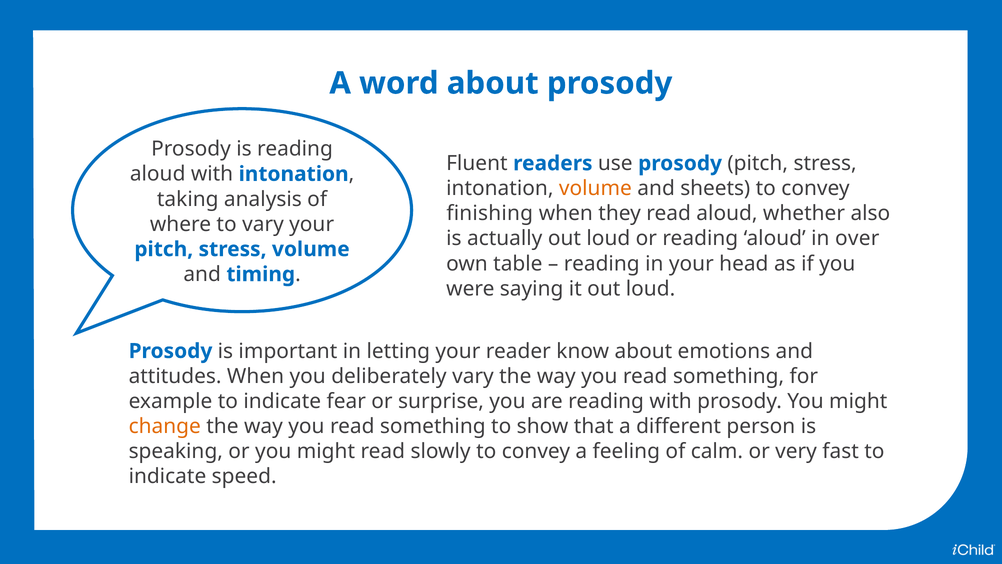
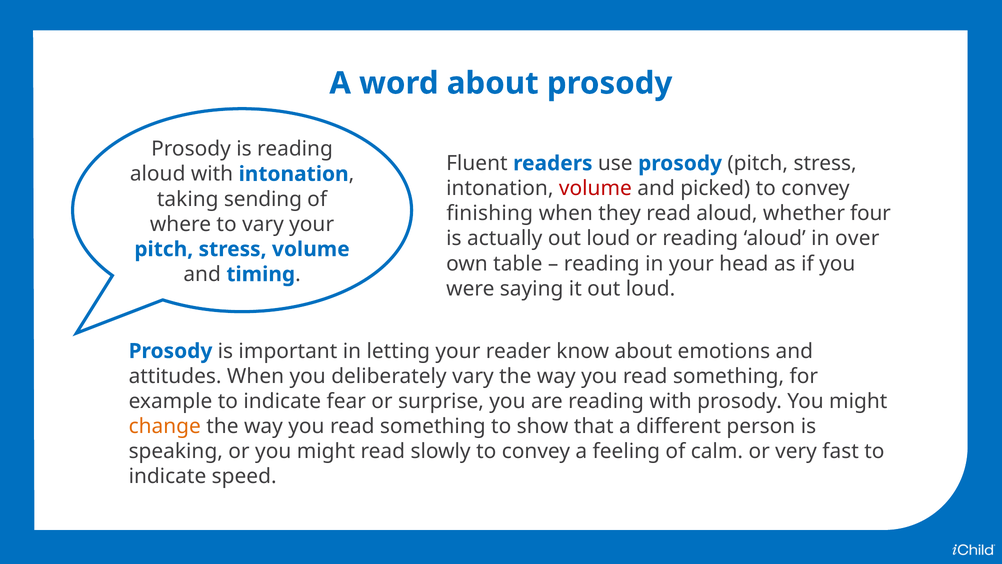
volume colour: orange -> red (595, 188)
sheets: sheets -> picked (715, 188)
analysis: analysis -> sending (263, 199)
also: also -> four (870, 213)
